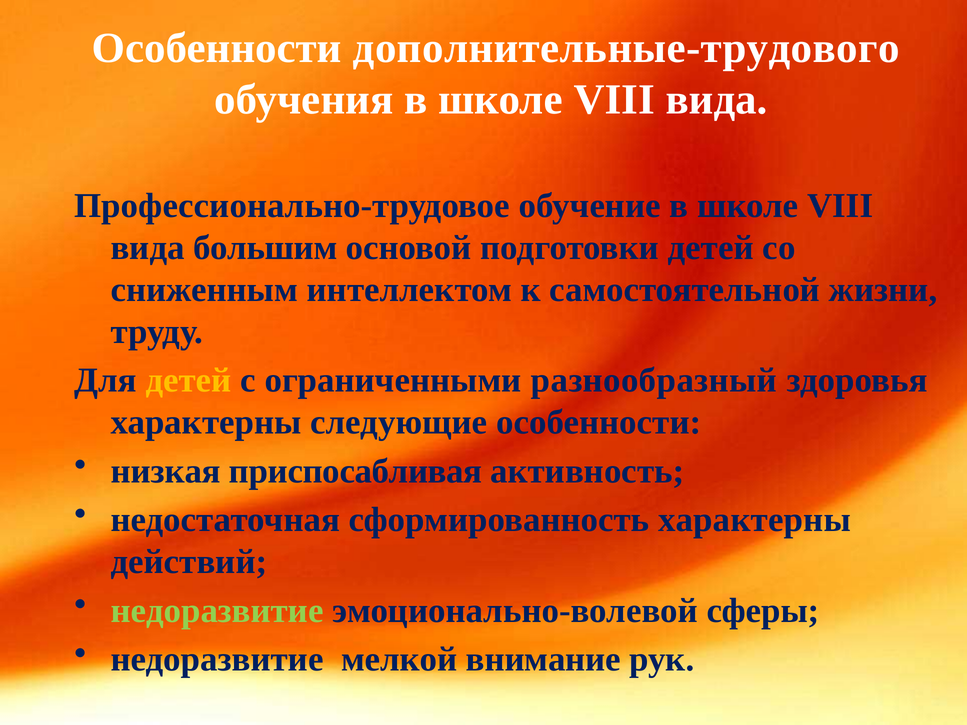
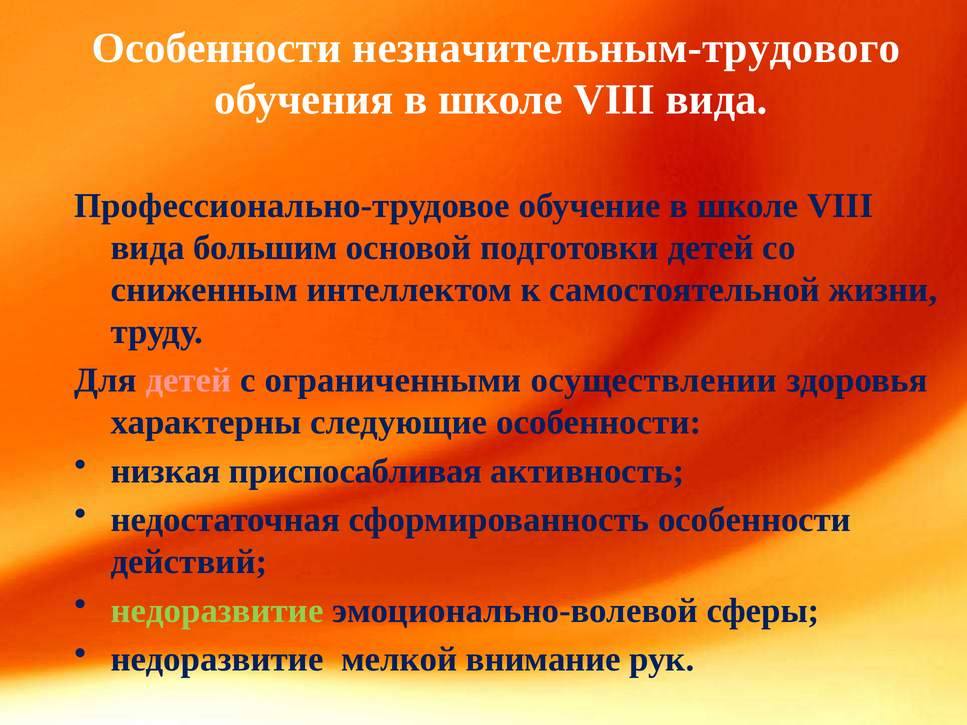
дополнительные-трудового: дополнительные-трудового -> незначительным-трудового (626, 48)
детей colour: yellow -> pink (188, 380)
разнообразный: разнообразный -> осуществлении (654, 380)
сформированность характерны: характерны -> особенности (755, 520)
